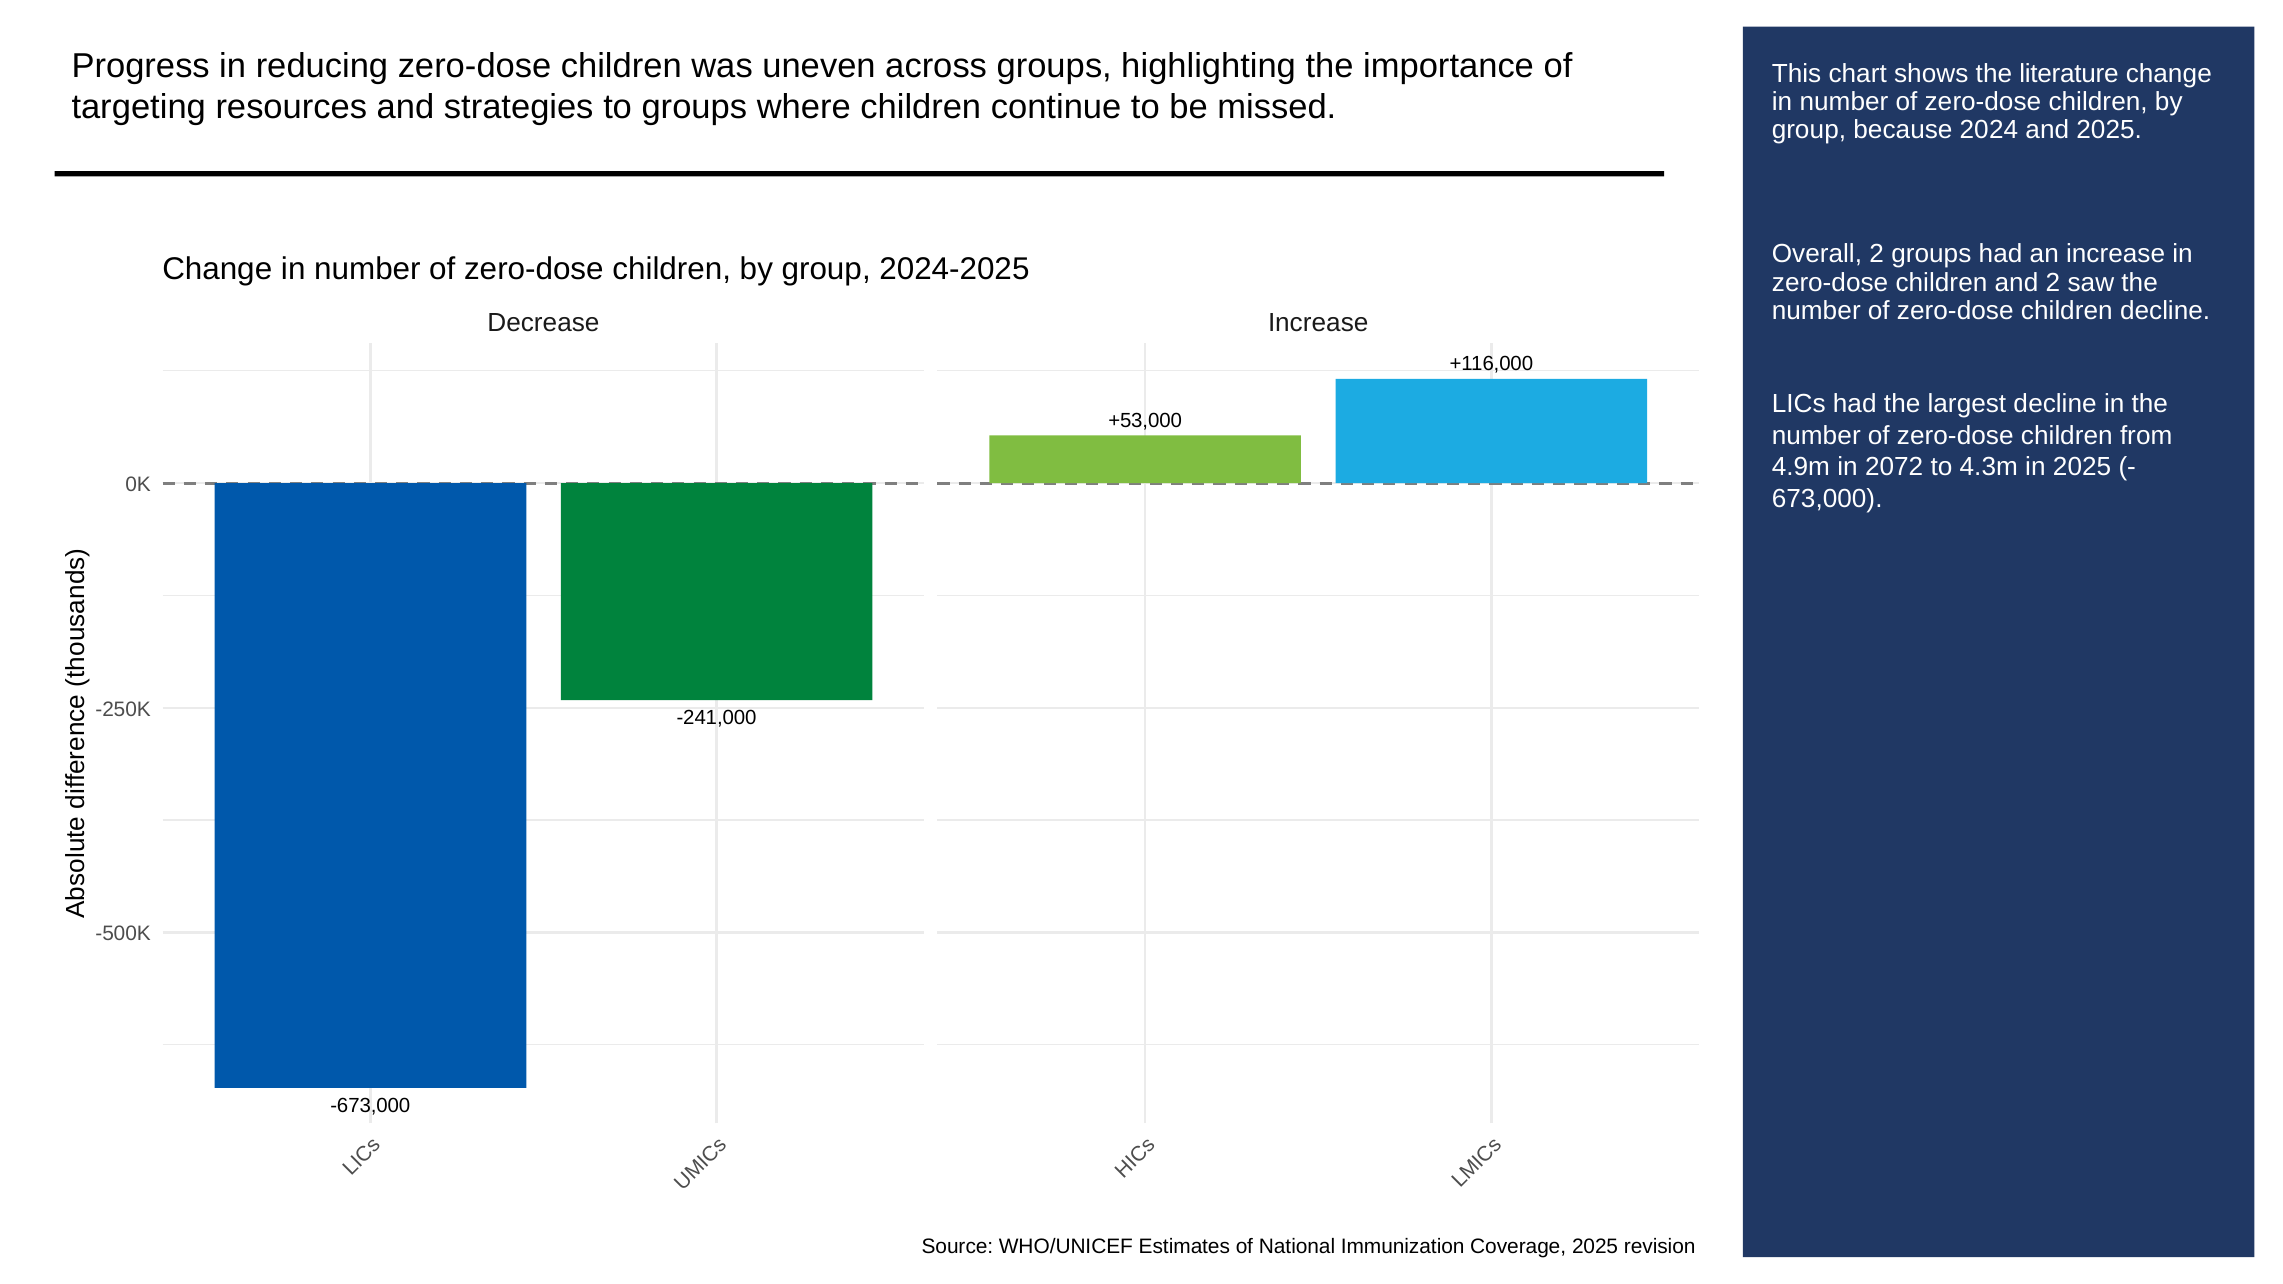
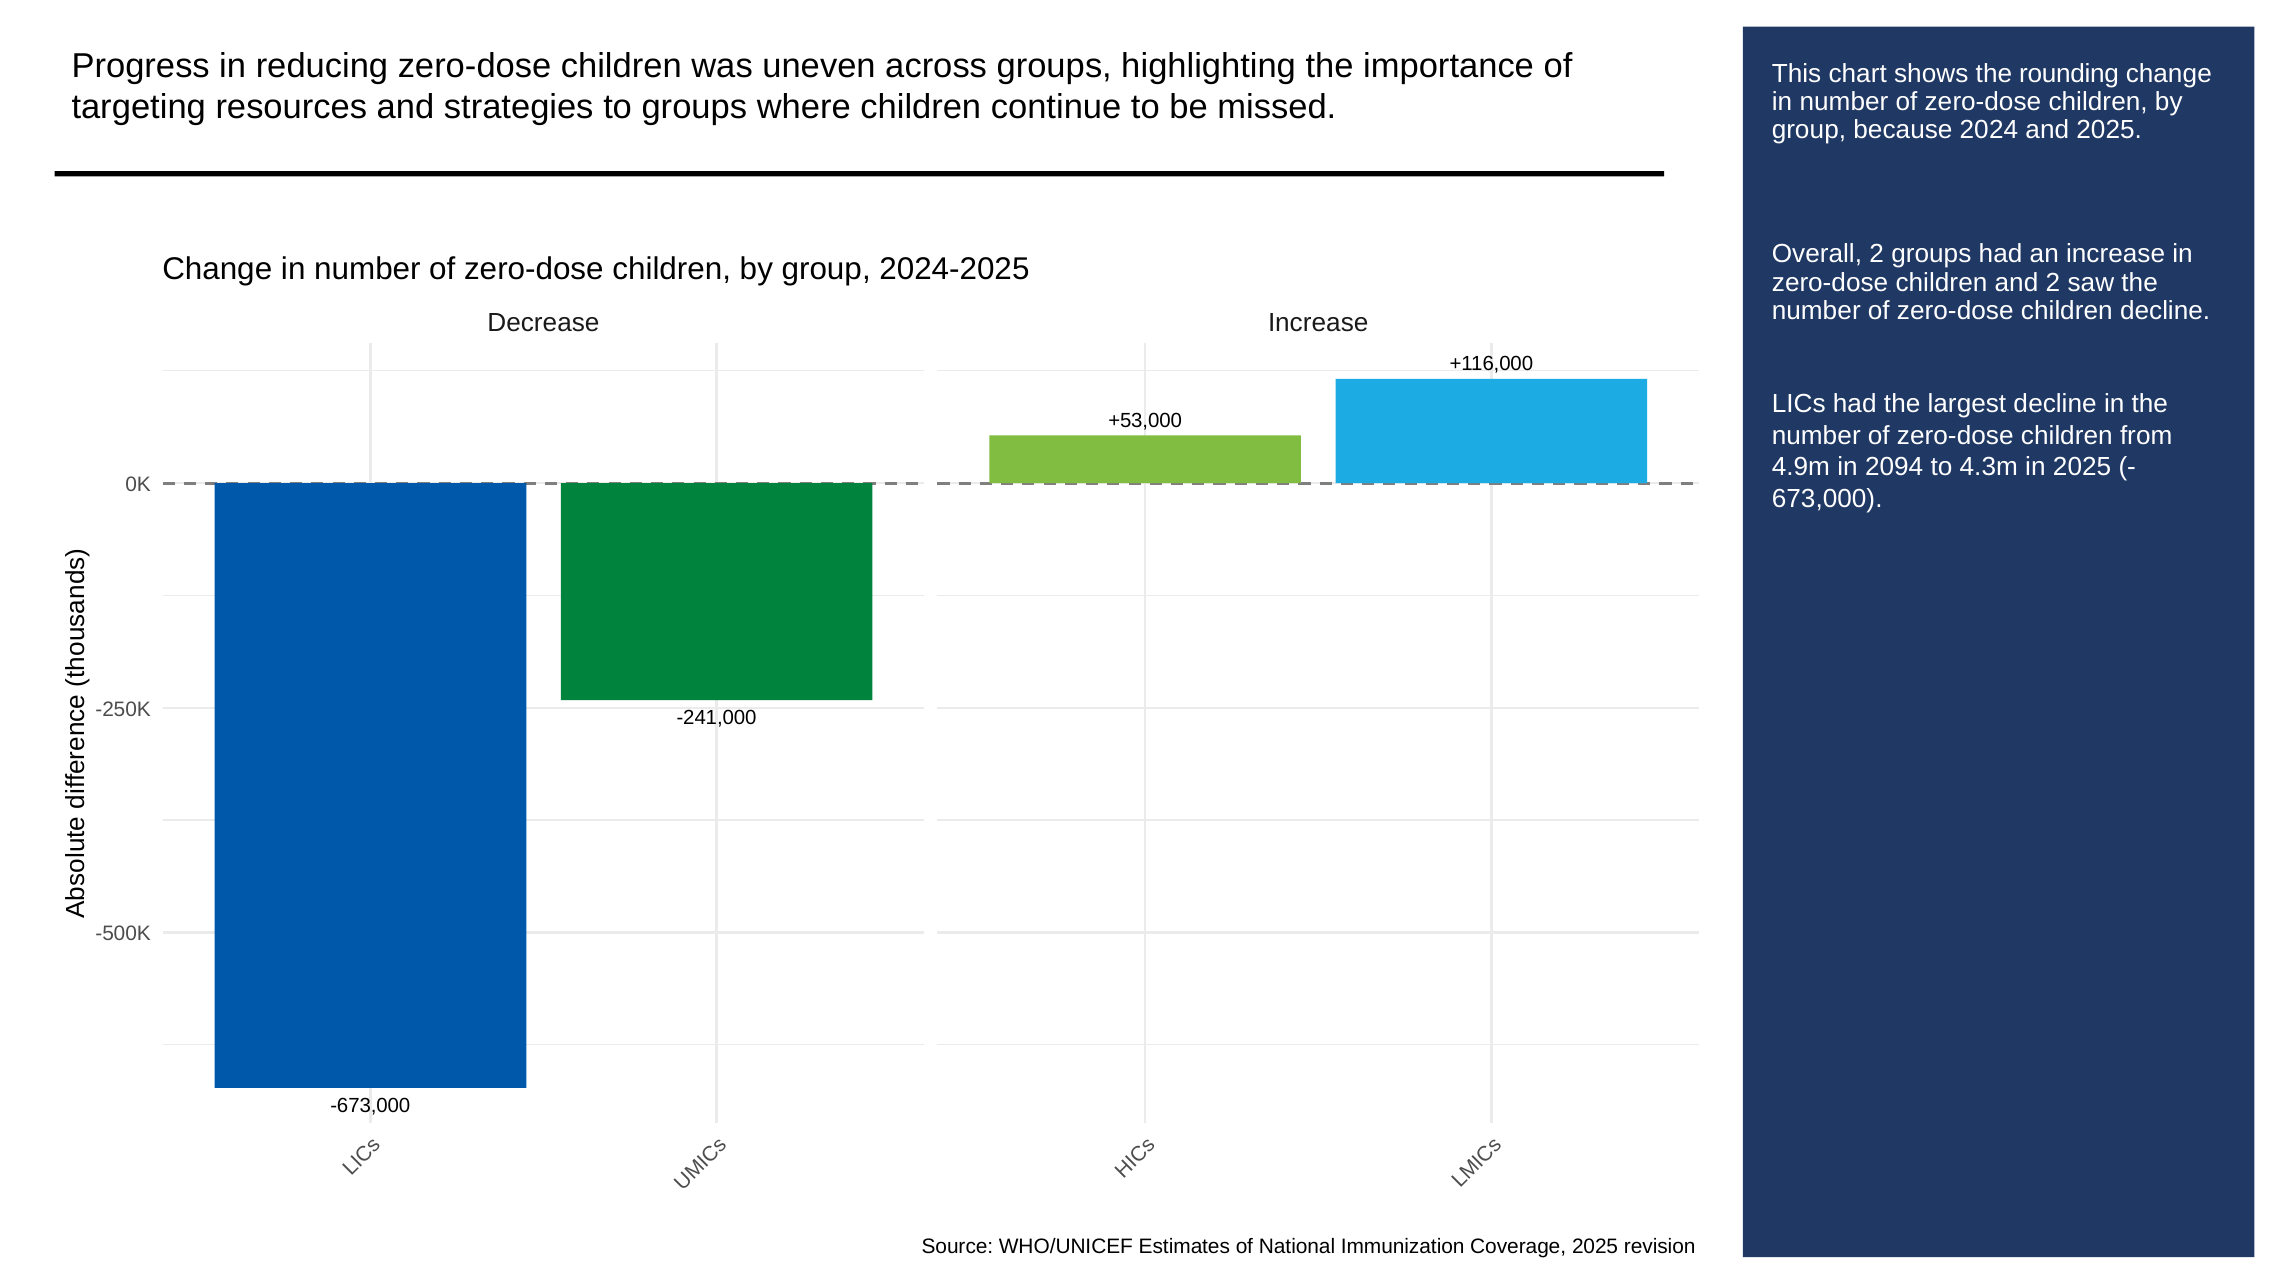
literature: literature -> rounding (2069, 74)
2072: 2072 -> 2094 (1894, 467)
